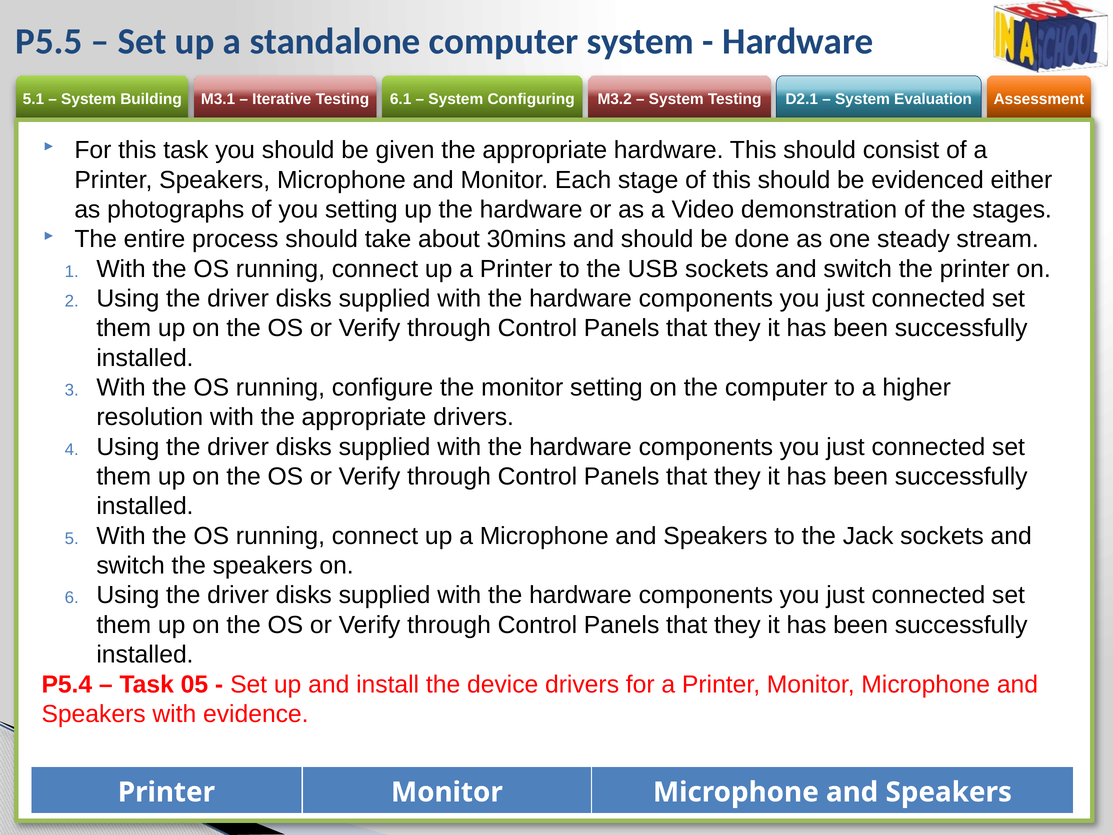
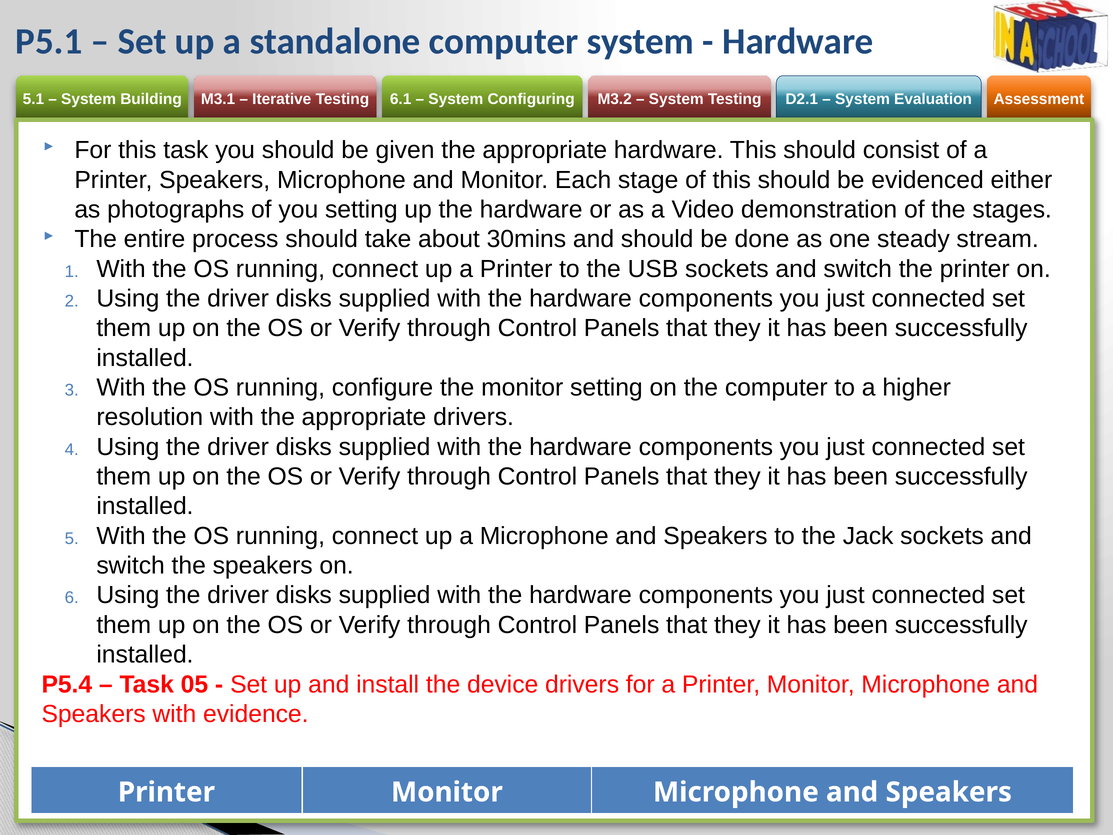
P5.5: P5.5 -> P5.1 (49, 41)
